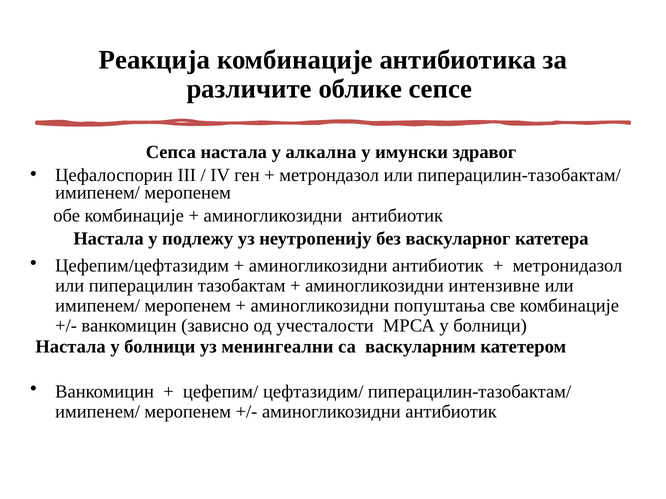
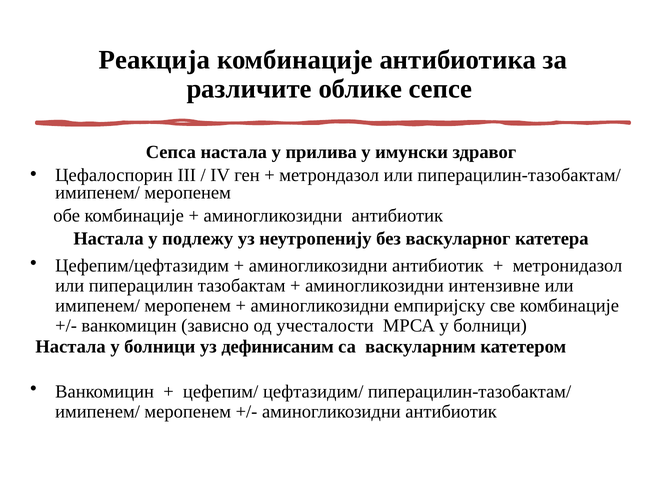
алкална: алкална -> прилива (321, 152)
попуштања: попуштања -> емпиријску (440, 306)
менингеални: менингеални -> дефинисаним (278, 347)
